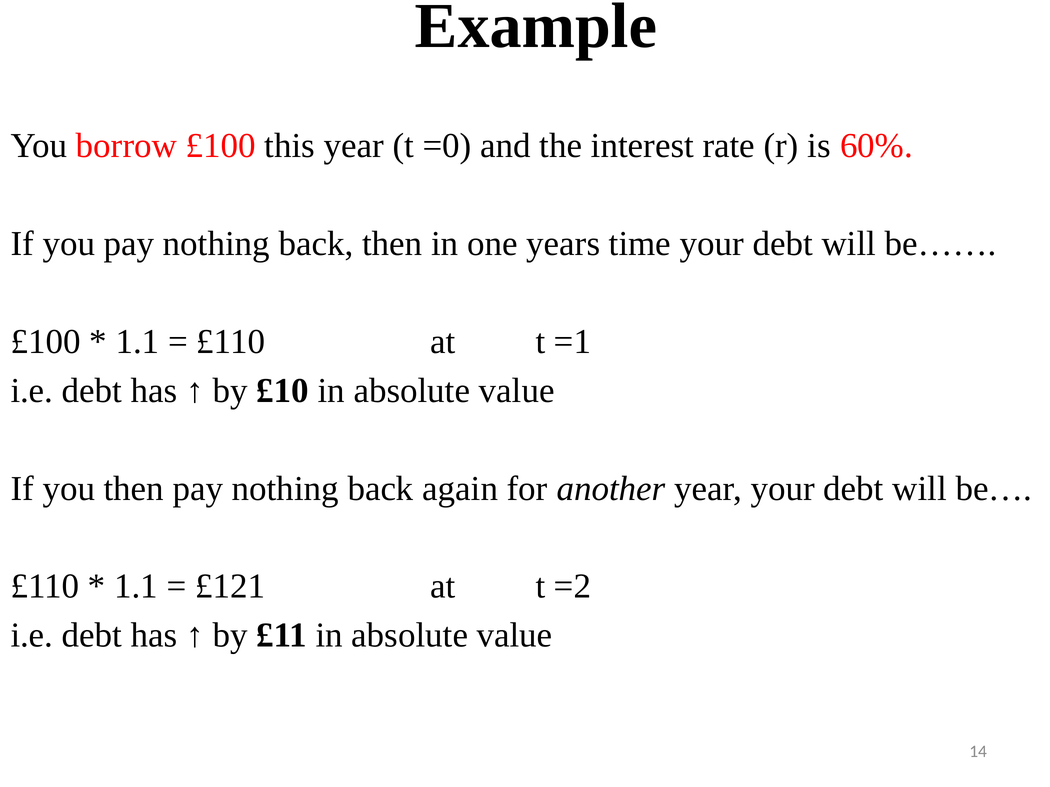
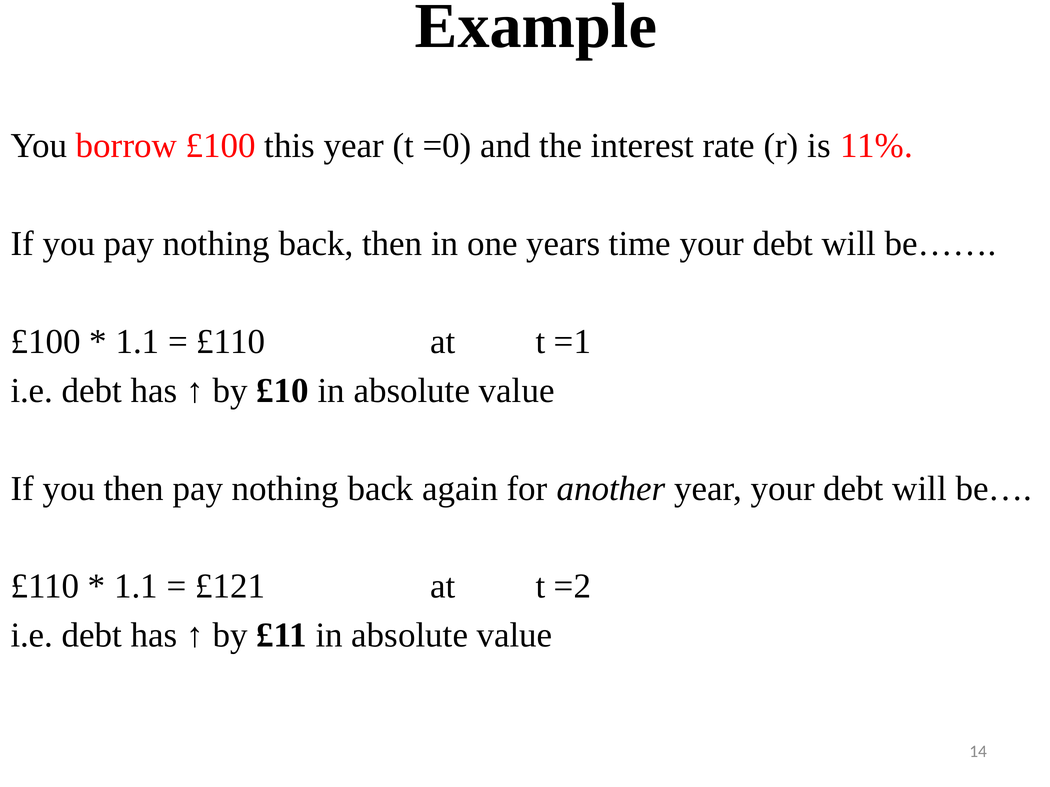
60%: 60% -> 11% (876, 146)
